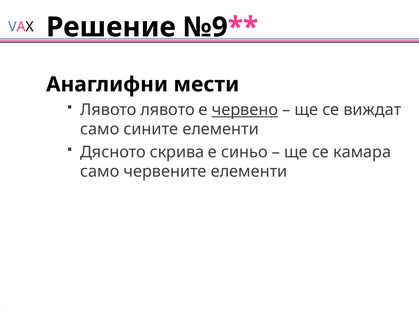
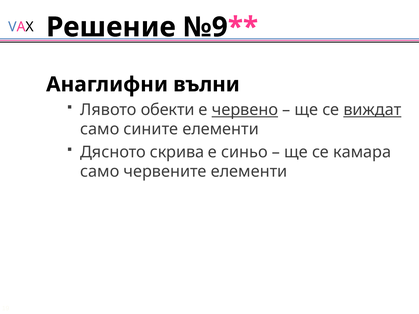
мести: мести -> вълни (206, 85)
Лявото лявото: лявото -> обекти (168, 110)
виждат underline: none -> present (372, 110)
